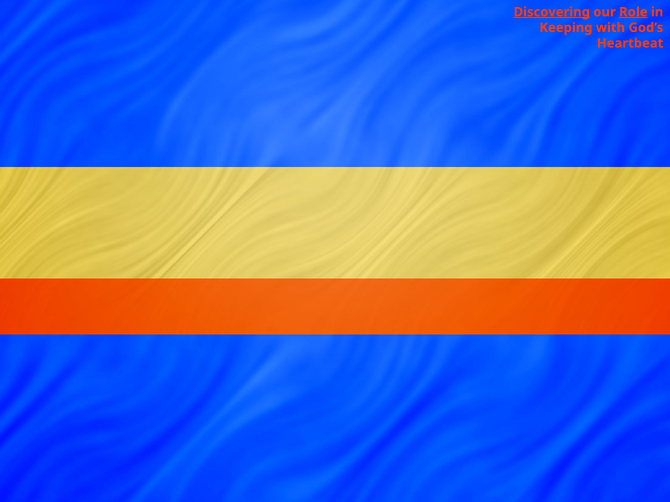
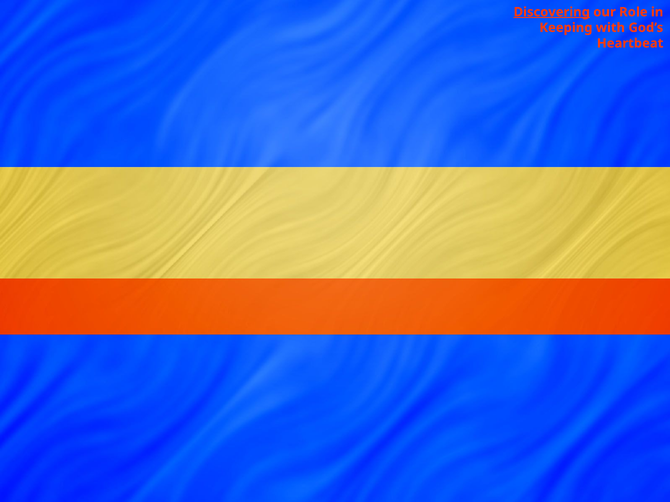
Role underline: present -> none (633, 12)
